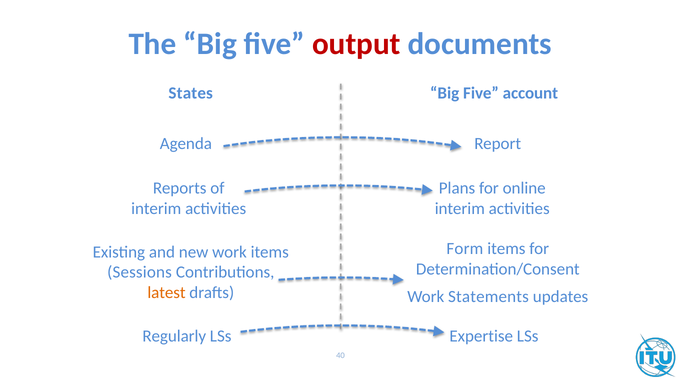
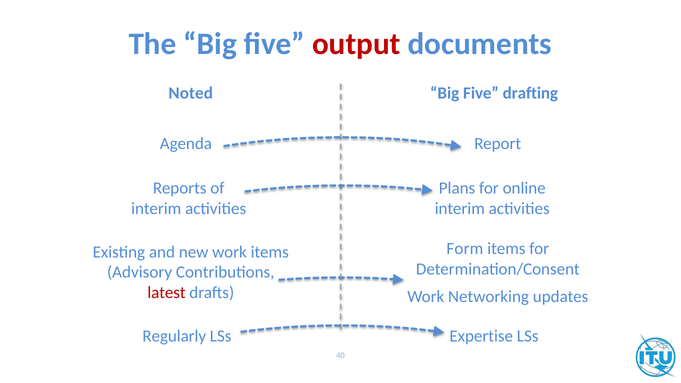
States: States -> Noted (191, 93)
account: account -> drafting (530, 93)
Sessions: Sessions -> Advisory (140, 272)
latest colour: orange -> red (166, 293)
Statements: Statements -> Networking (489, 297)
